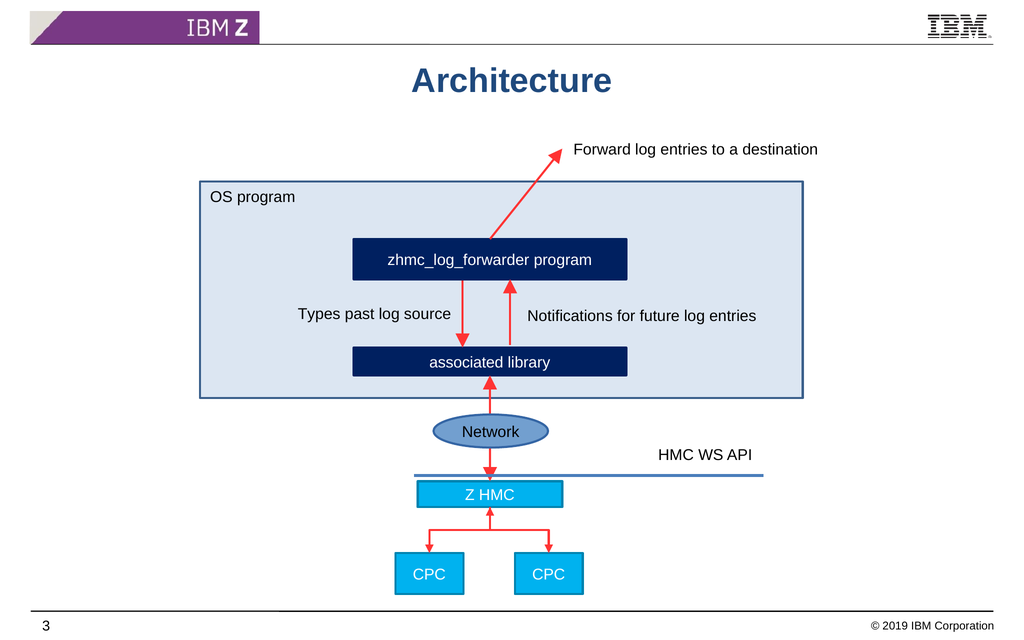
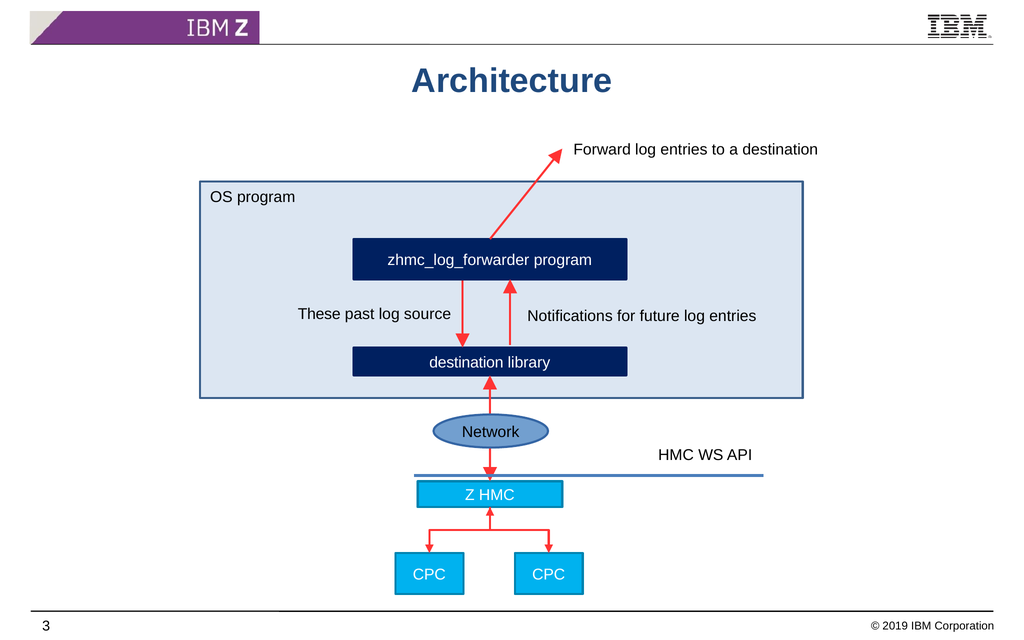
Types: Types -> These (319, 314)
associated: associated -> destination (466, 363)
